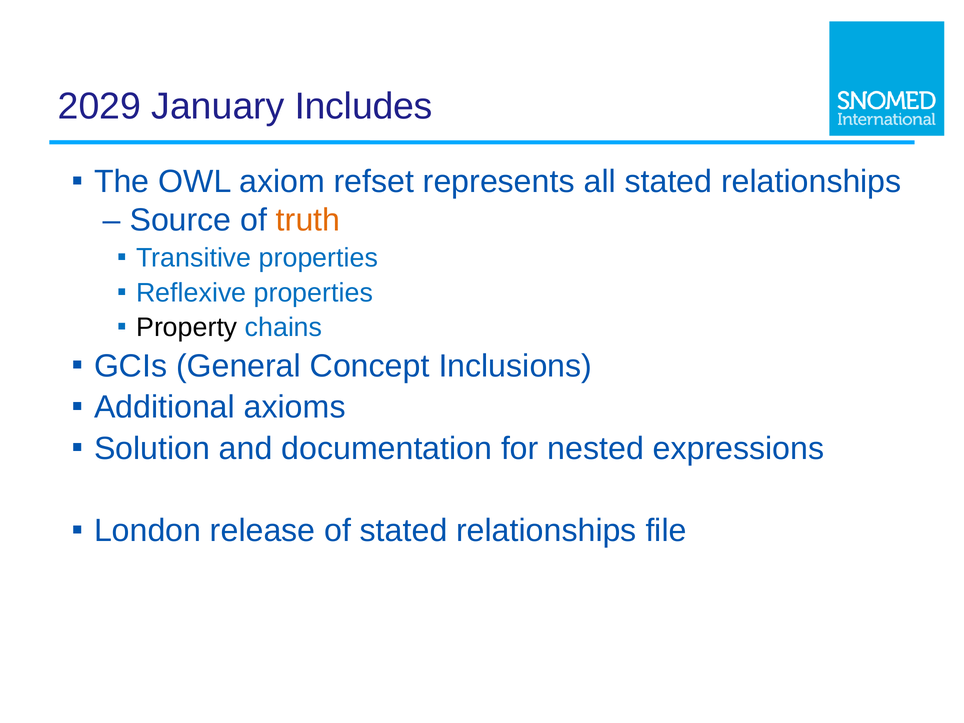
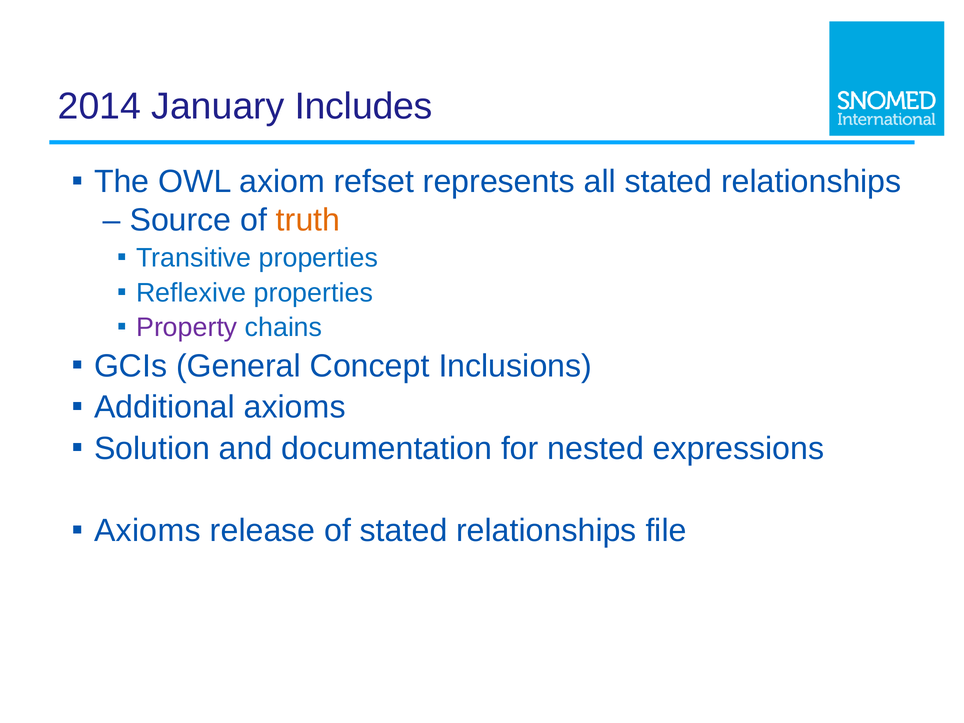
2029: 2029 -> 2014 (99, 107)
Property colour: black -> purple (187, 328)
London: London -> Axioms (147, 531)
